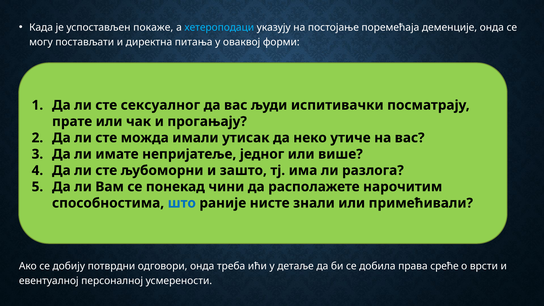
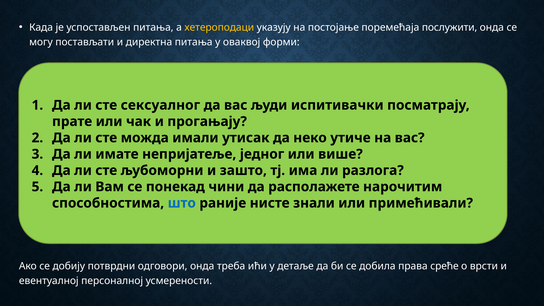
успостављен покаже: покаже -> питања (153, 28)
хетероподаци colour: light blue -> yellow (219, 28)
деменције: деменције -> послужити (450, 28)
